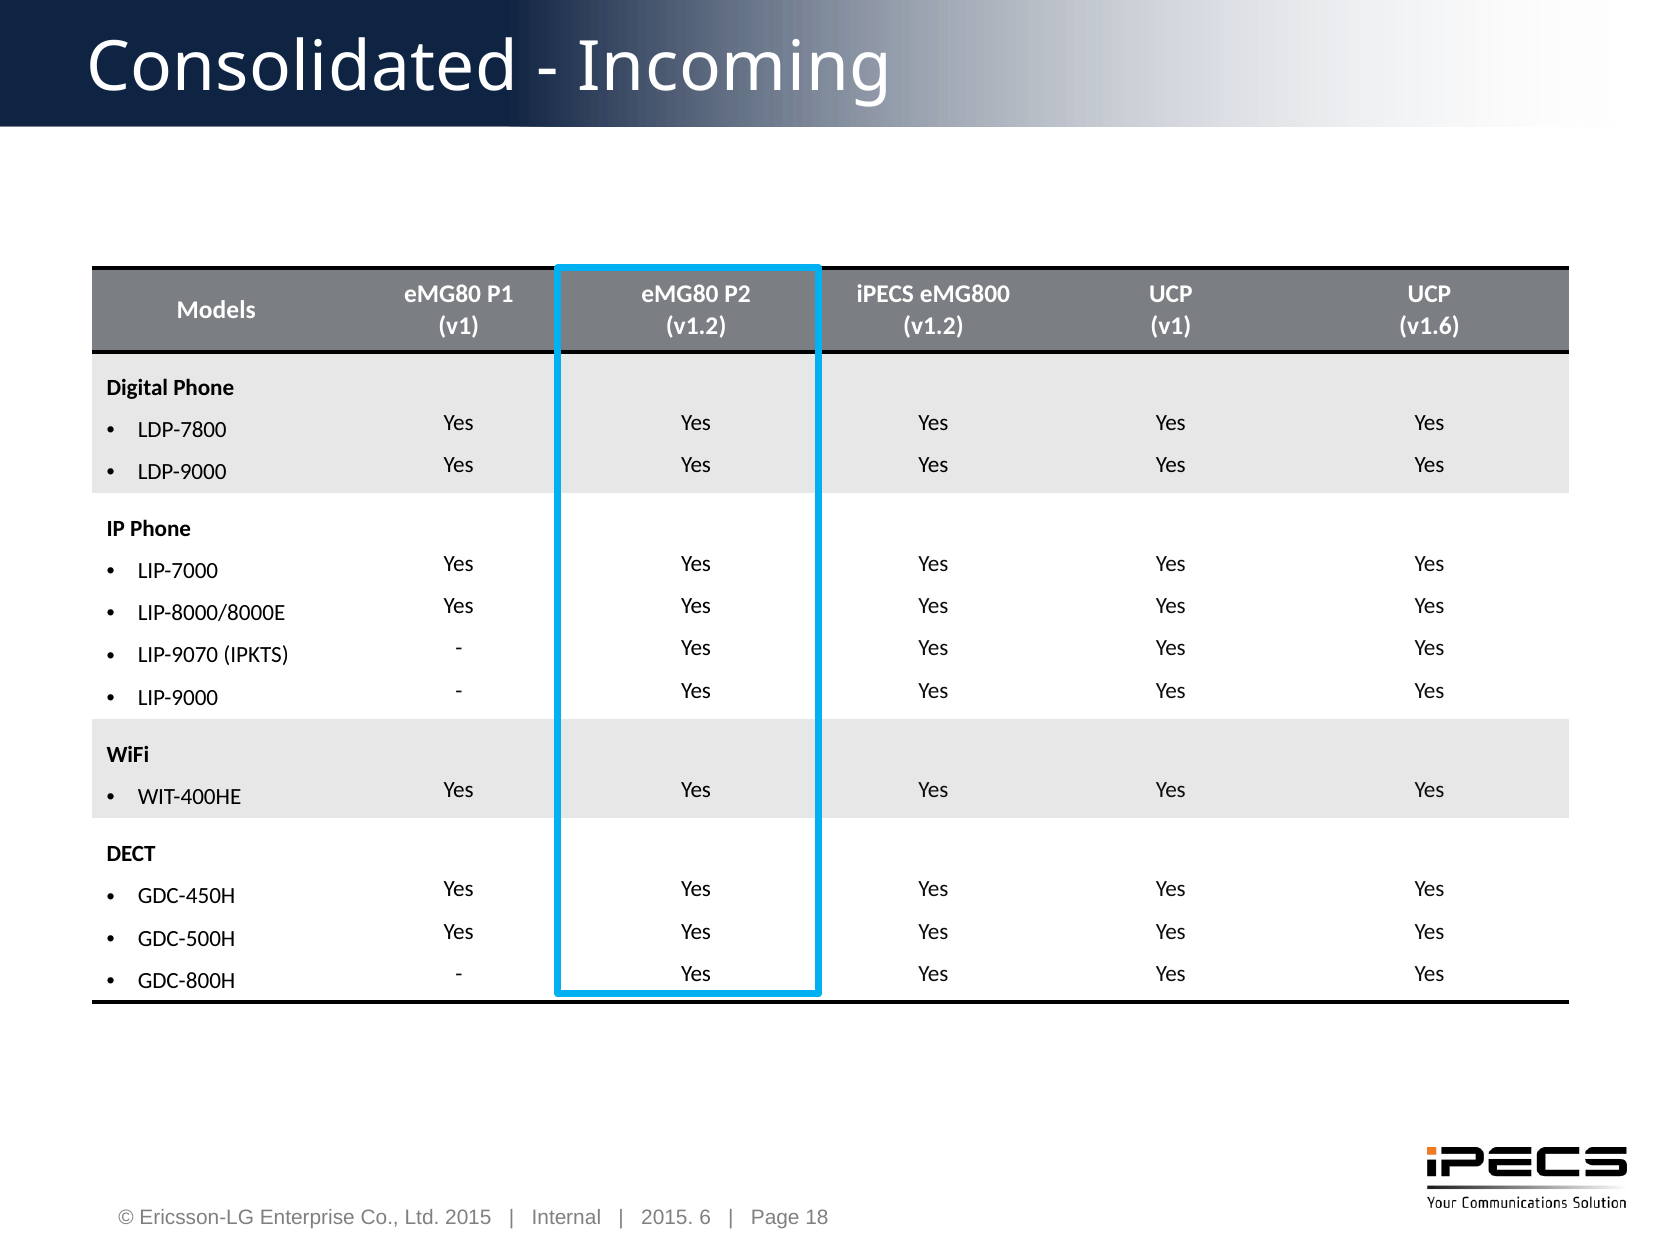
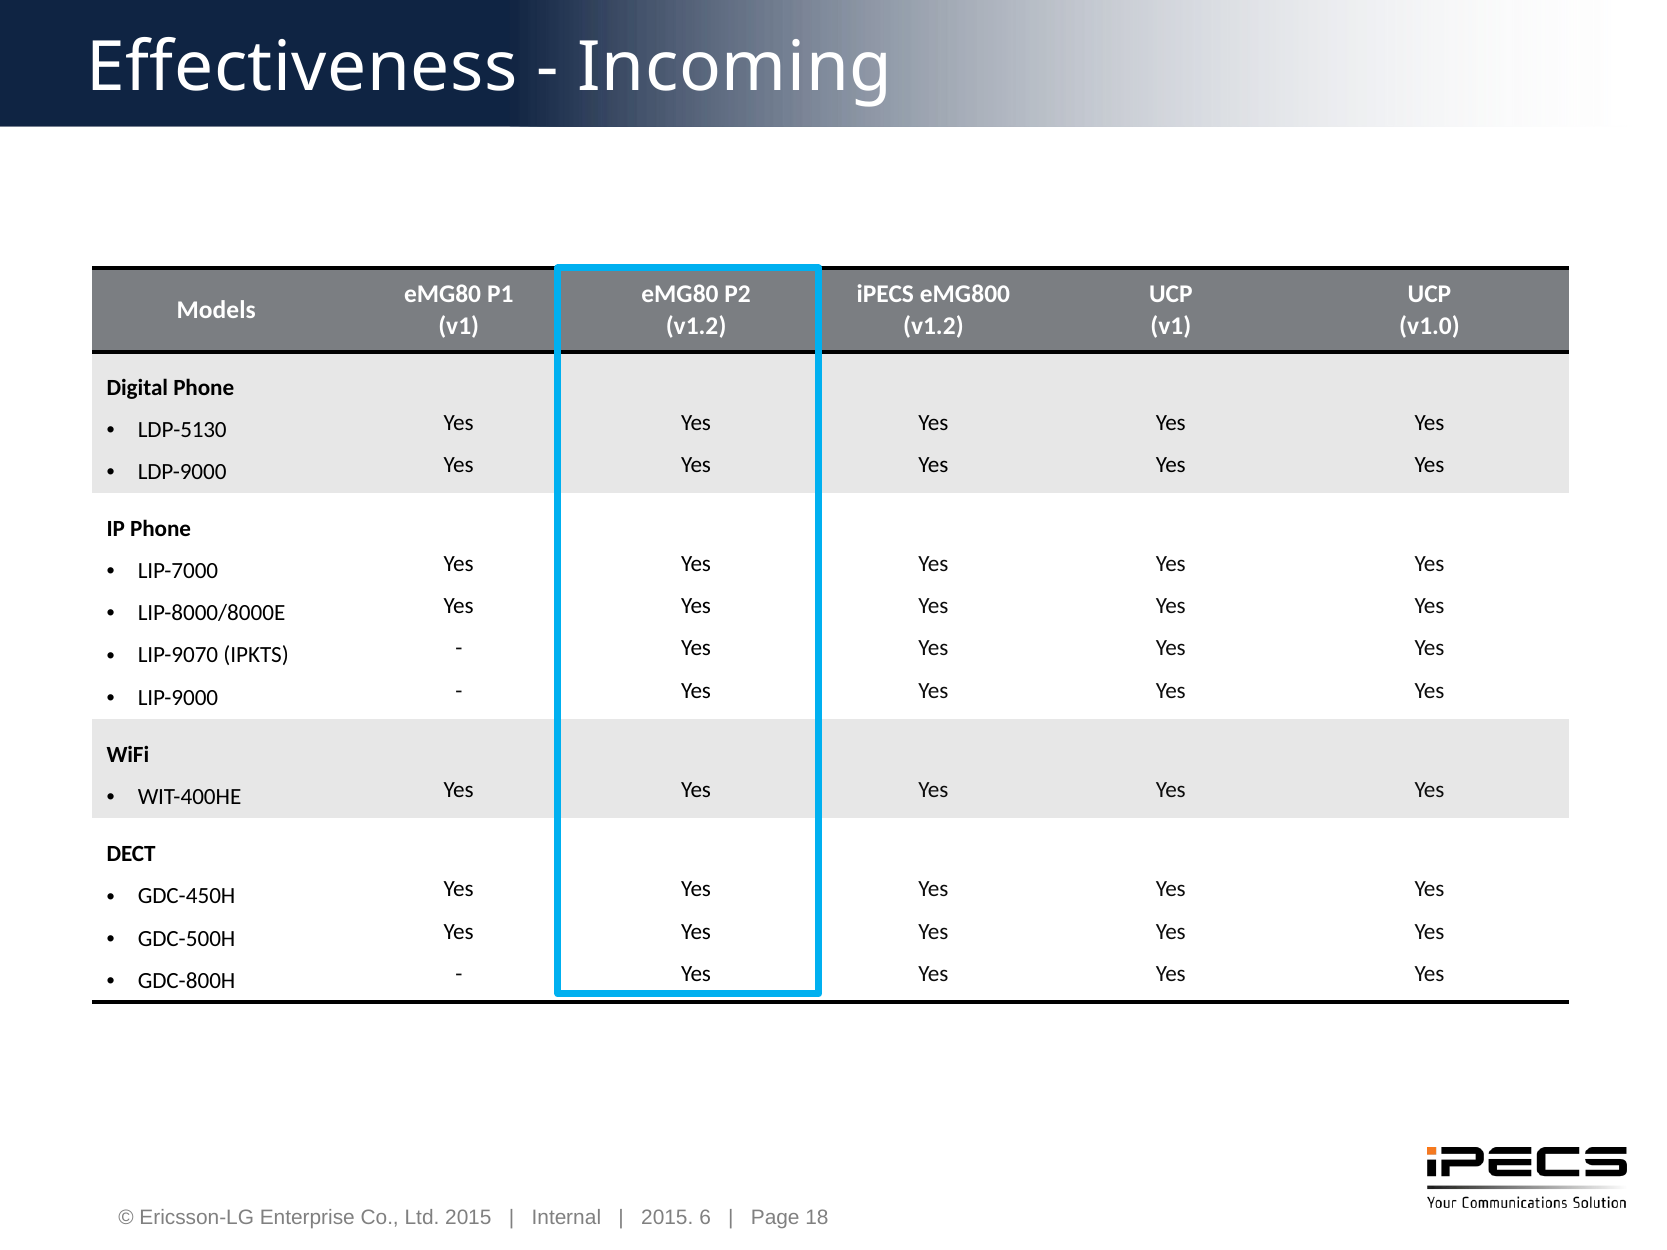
Consolidated: Consolidated -> Effectiveness (302, 68)
v1.6: v1.6 -> v1.0 (1430, 326)
LDP-7800: LDP-7800 -> LDP-5130 (182, 430)
